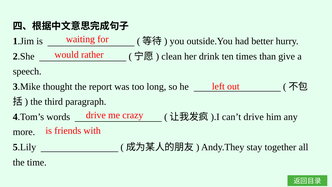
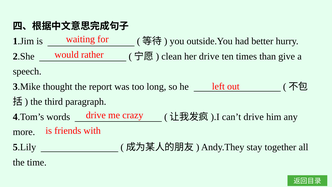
her drink: drink -> drive (209, 56)
